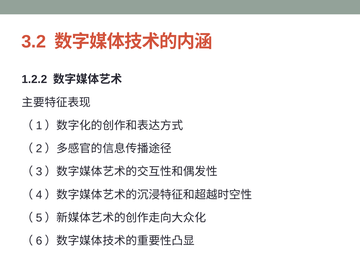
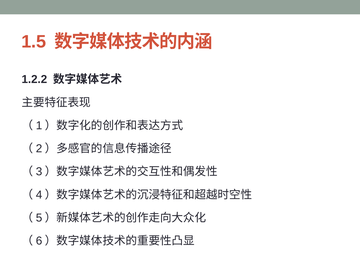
3.2: 3.2 -> 1.5 (34, 42)
